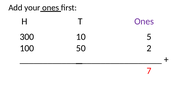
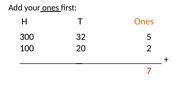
Ones colour: purple -> orange (144, 21)
10: 10 -> 32 (81, 37)
50: 50 -> 20 (81, 48)
